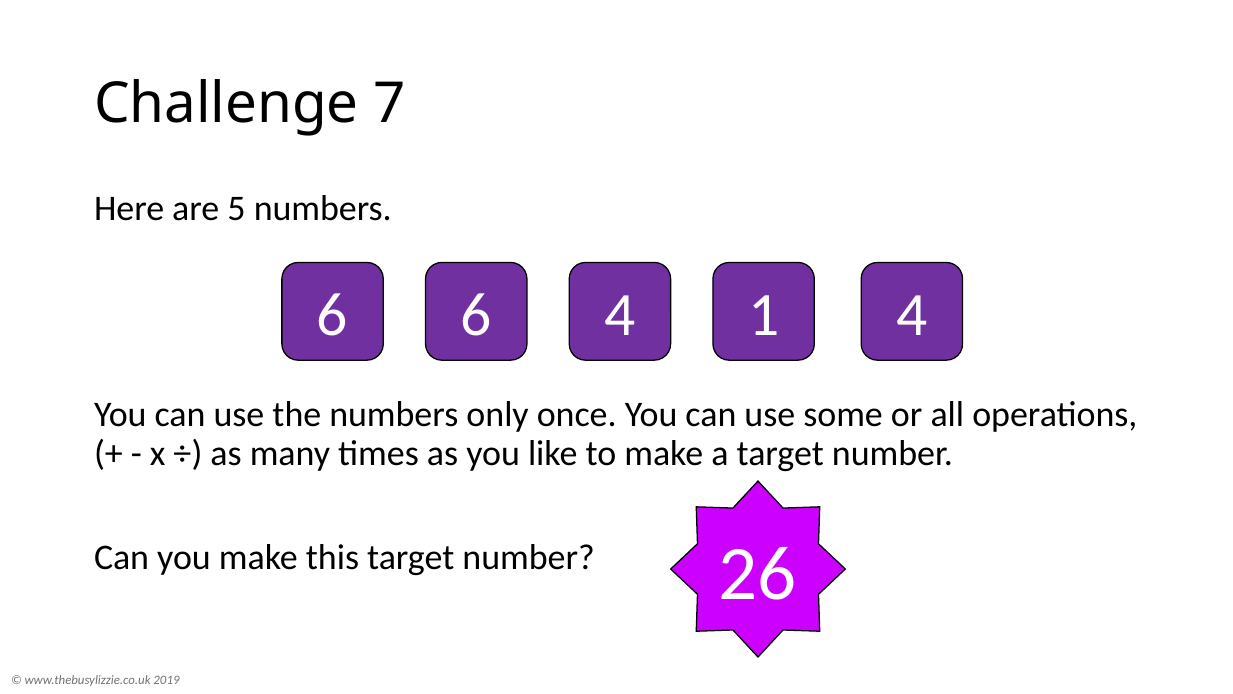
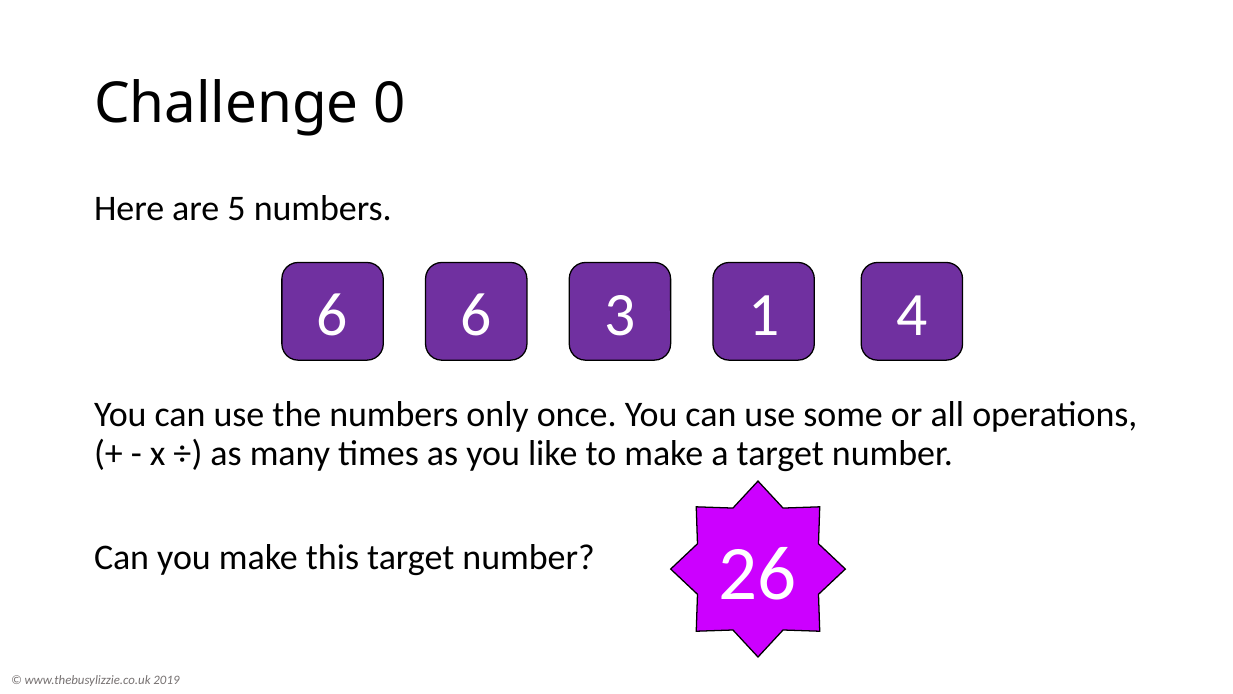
7: 7 -> 0 (390, 104)
6 4: 4 -> 3 (620, 315)
